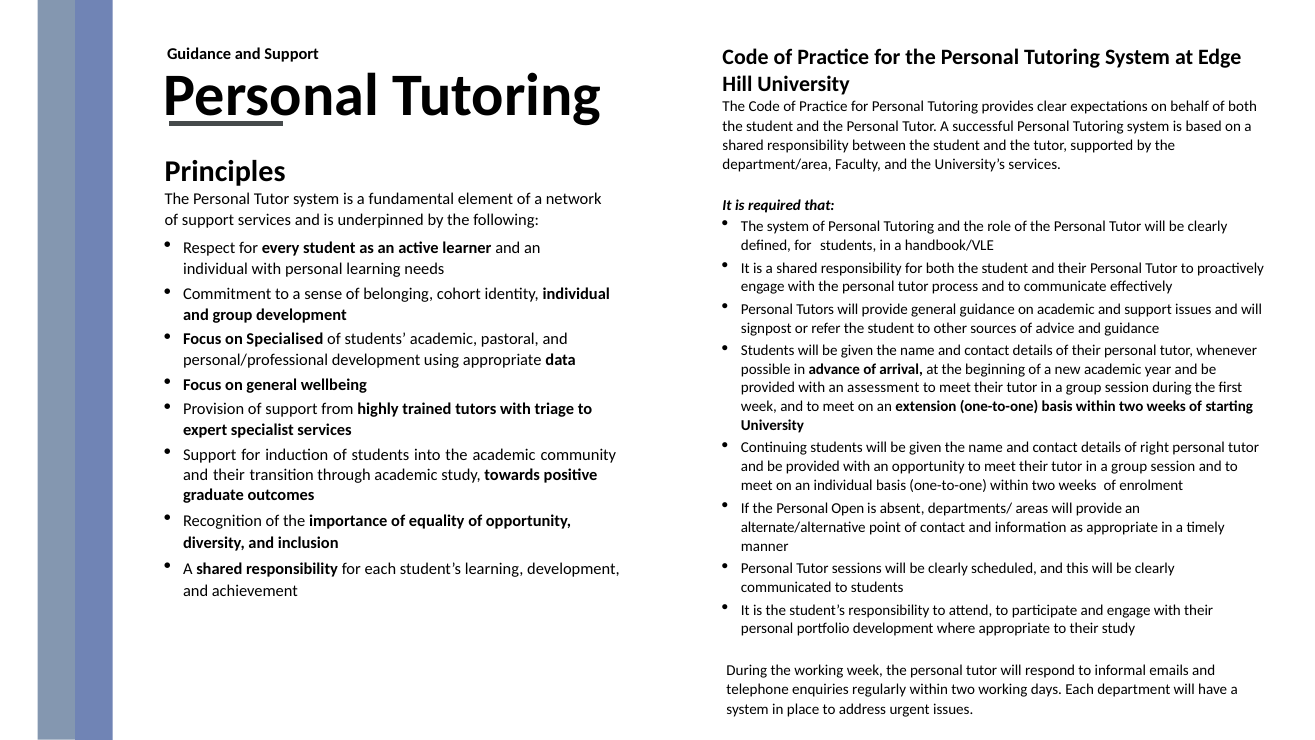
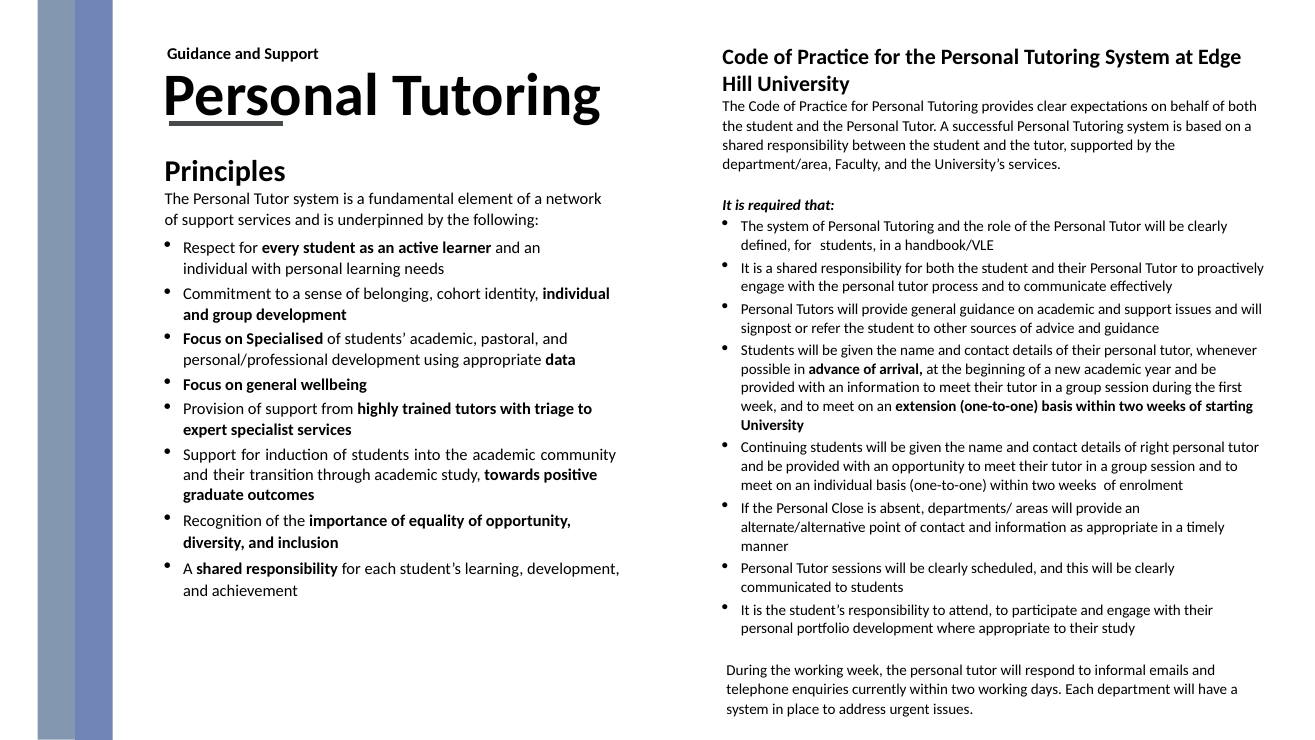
an assessment: assessment -> information (883, 388)
Open: Open -> Close (848, 508)
regularly: regularly -> currently (879, 690)
